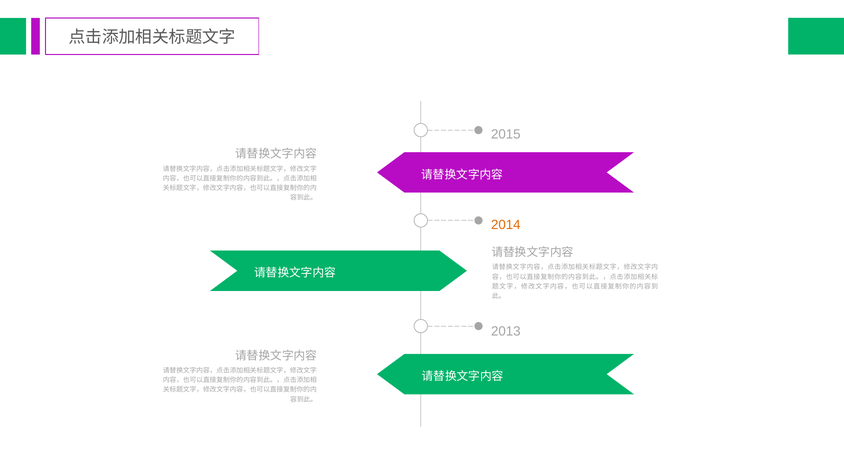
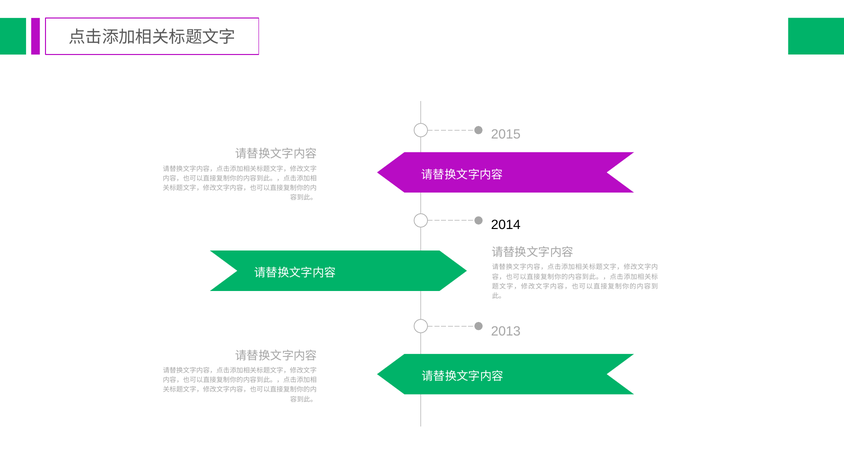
2014 colour: orange -> black (506, 225)
